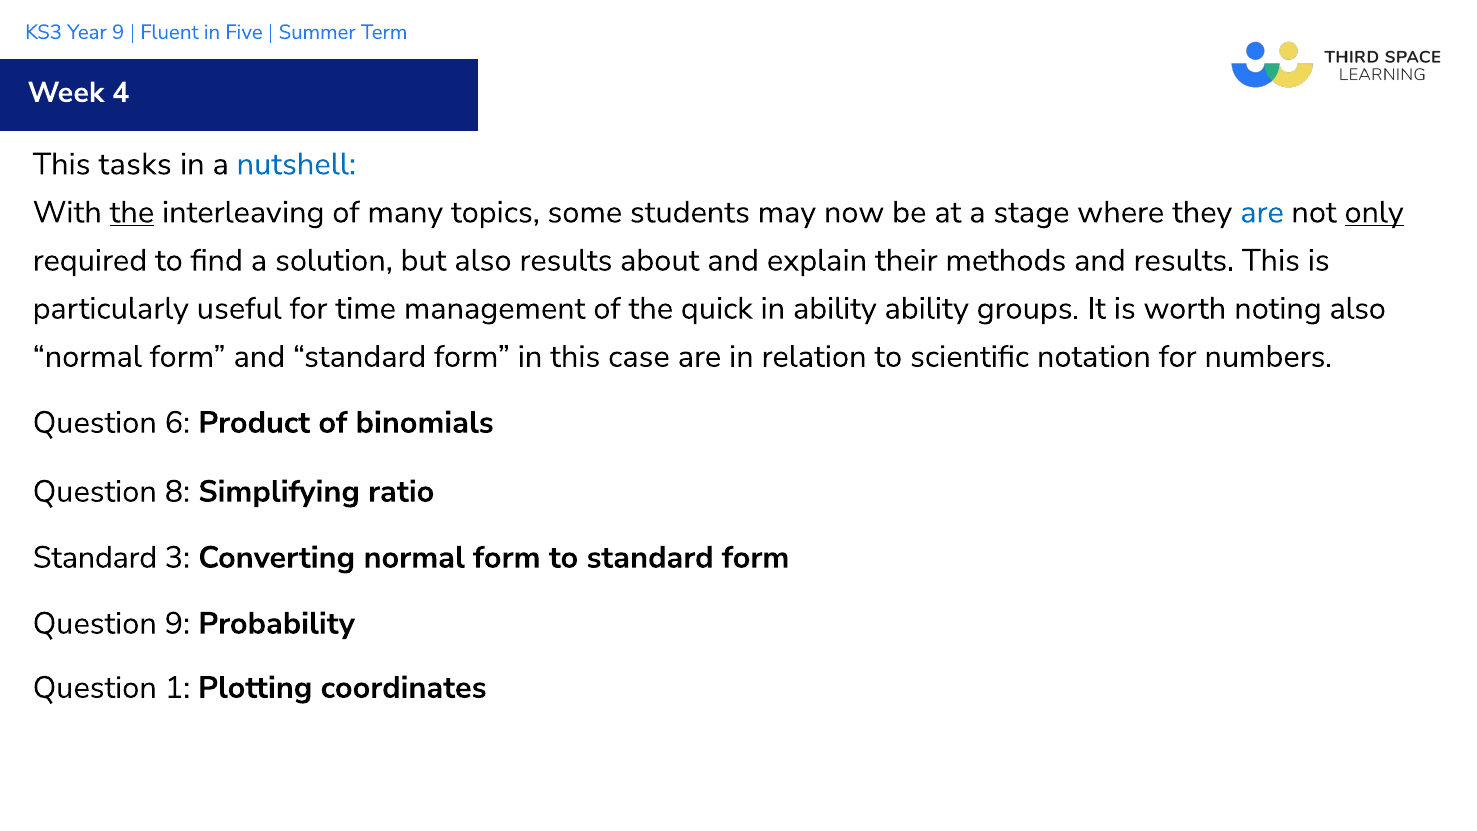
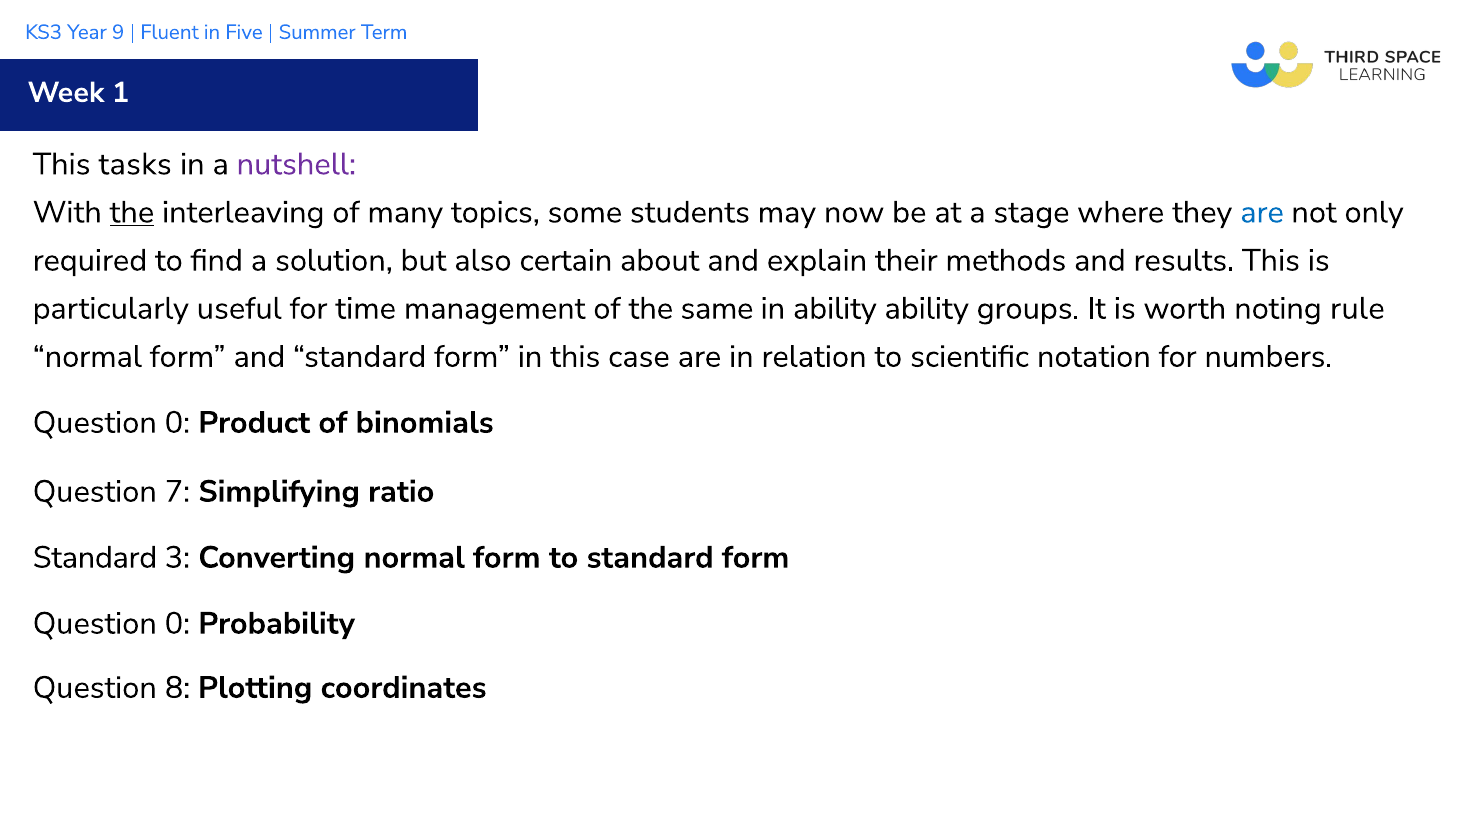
4: 4 -> 1 (121, 92)
nutshell colour: blue -> purple (296, 164)
only underline: present -> none (1374, 212)
also results: results -> certain (566, 260)
quick: quick -> same (717, 308)
noting also: also -> rule (1357, 308)
6: 6 -> 0 (177, 422)
8: 8 -> 7 (177, 491)
9: 9 -> 0 (177, 623)
1: 1 -> 8 (178, 687)
